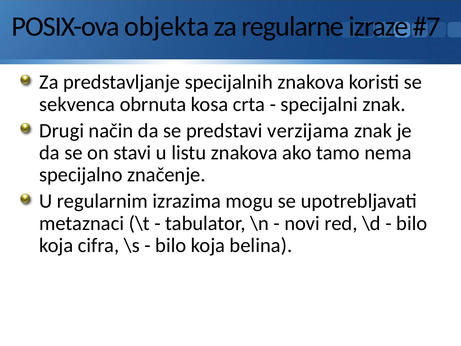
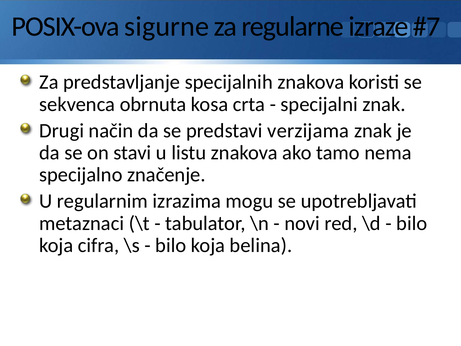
objekta: objekta -> sigurne (167, 27)
